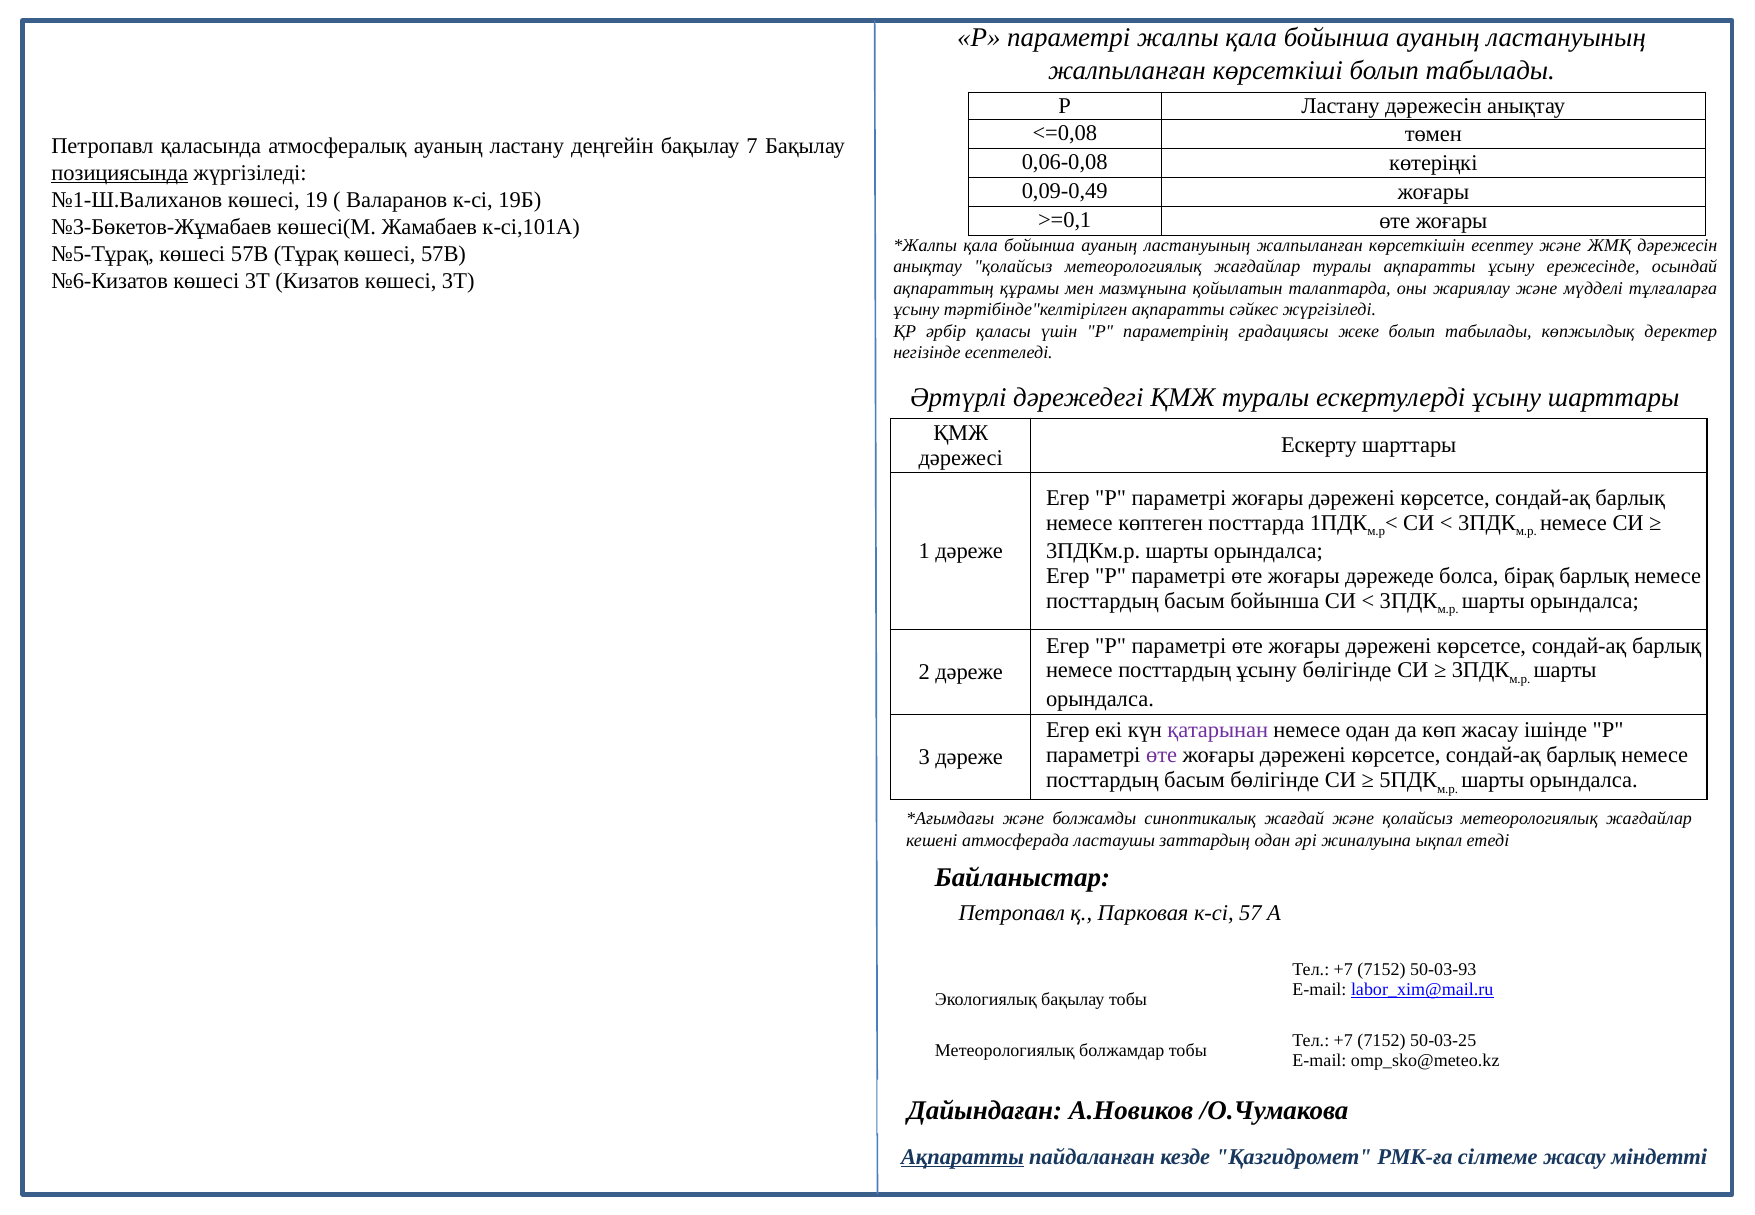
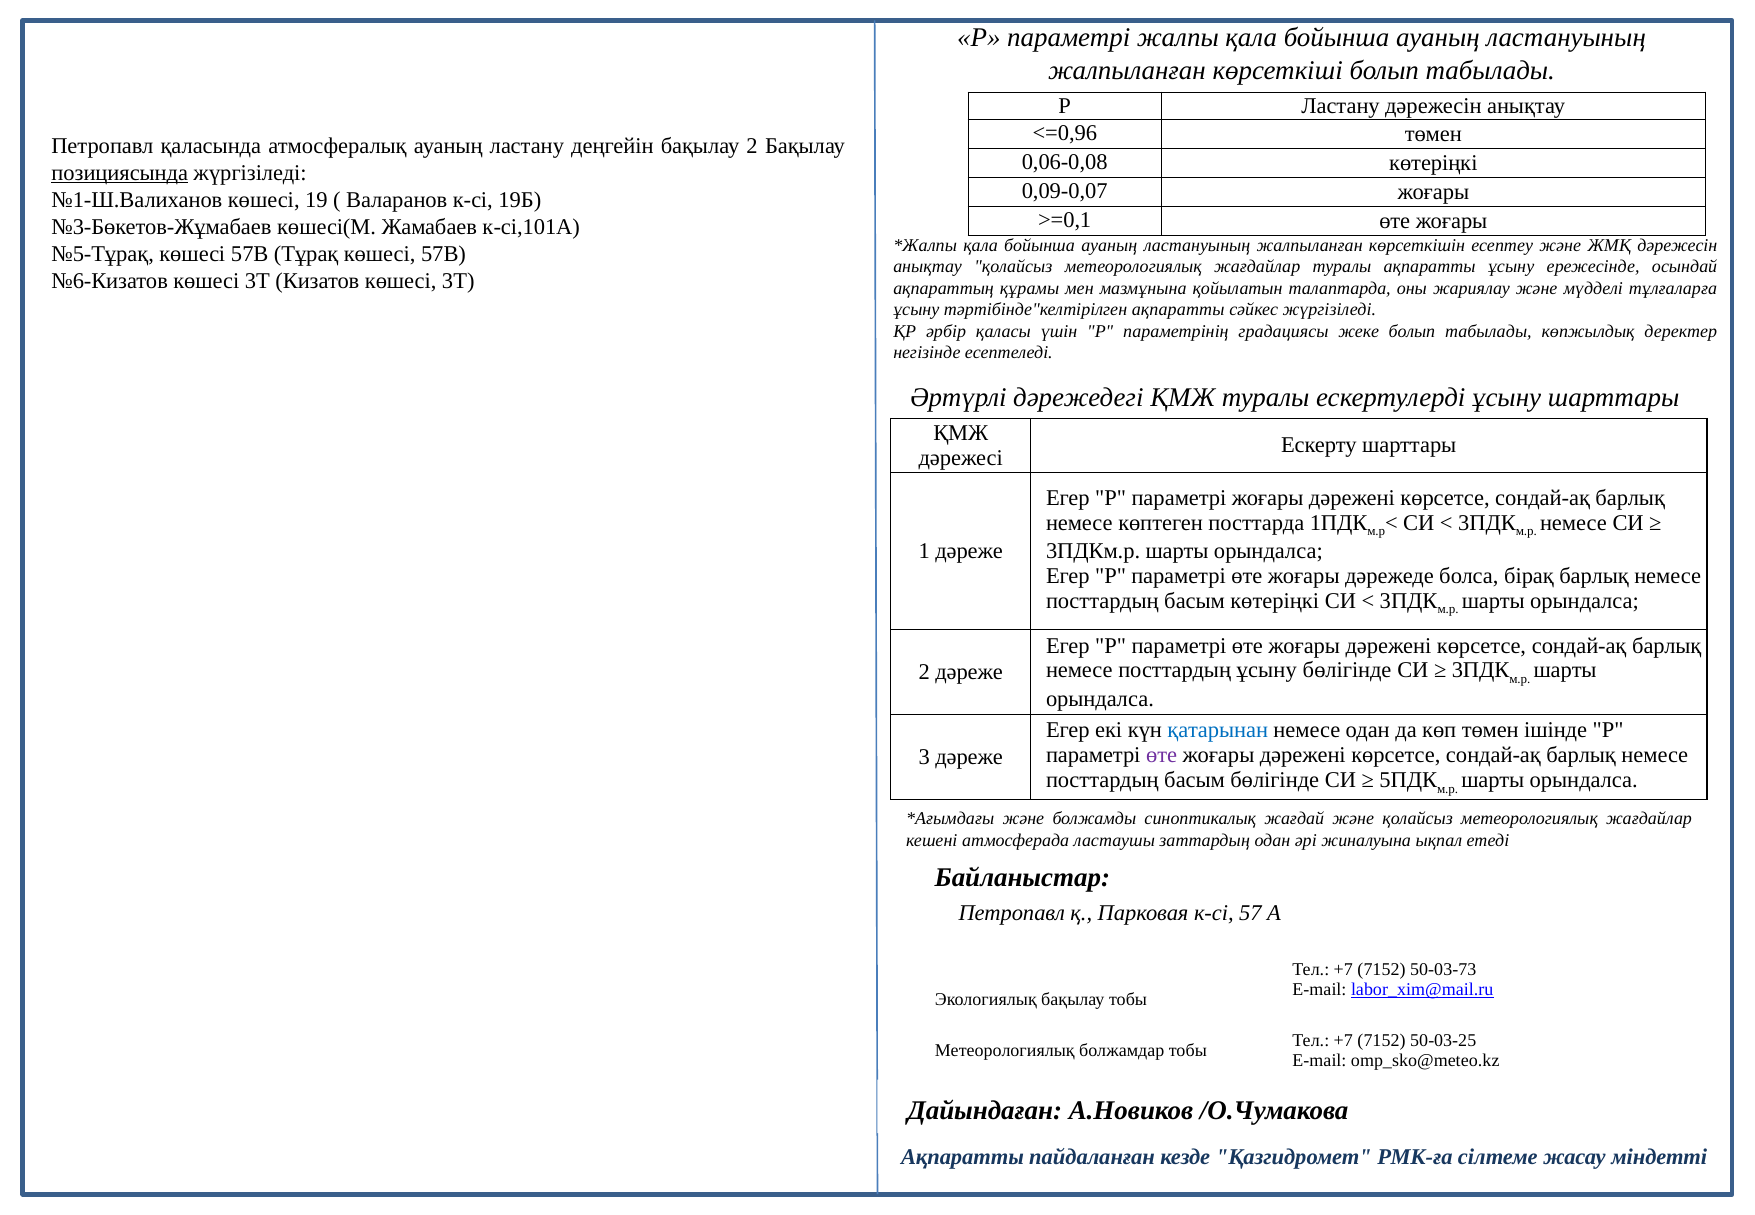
<=0,08: <=0,08 -> <=0,96 (1065, 133)
бақылау 7: 7 -> 2 (752, 146)
0,09-0,49: 0,09-0,49 -> 0,09-0,07 (1065, 191)
басым бойынша: бойынша -> көтеріңкі (1275, 601)
қатарынан colour: purple -> blue (1218, 731)
көп жасау: жасау -> төмен (1490, 731)
50-03-93: 50-03-93 -> 50-03-73 (1443, 970)
Ақпаратты underline: present -> none (962, 1157)
